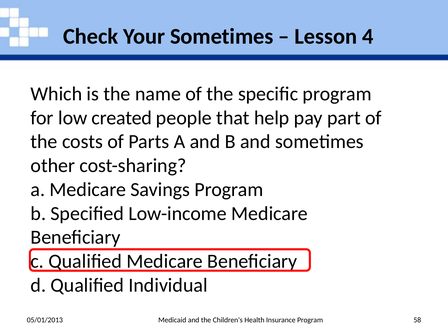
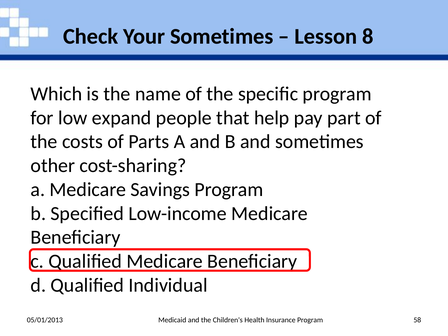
4: 4 -> 8 (368, 36)
created: created -> expand (122, 118)
